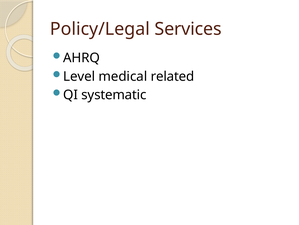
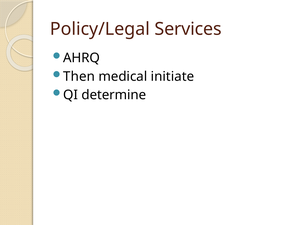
Level: Level -> Then (79, 76)
related: related -> initiate (172, 76)
systematic: systematic -> determine (114, 95)
